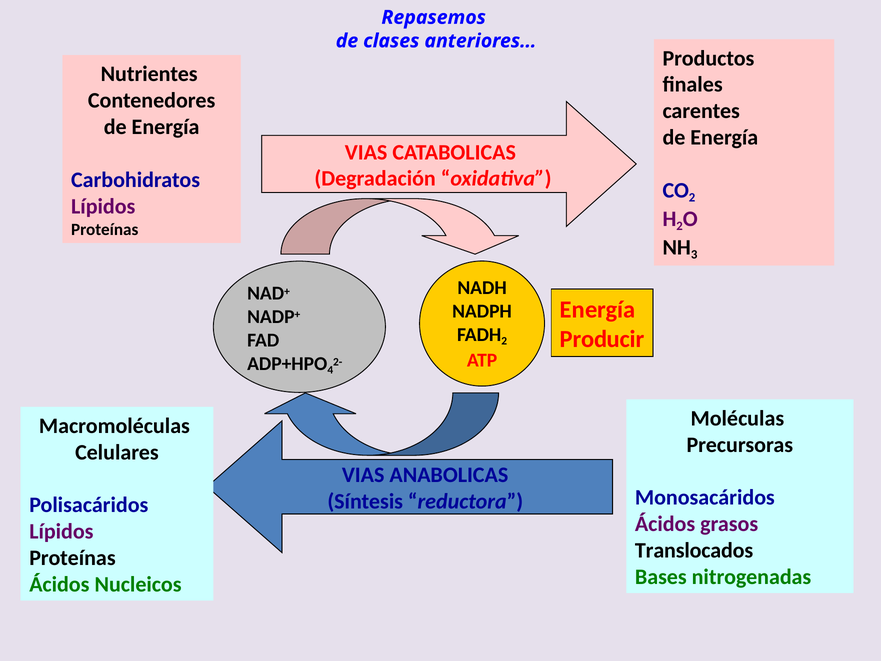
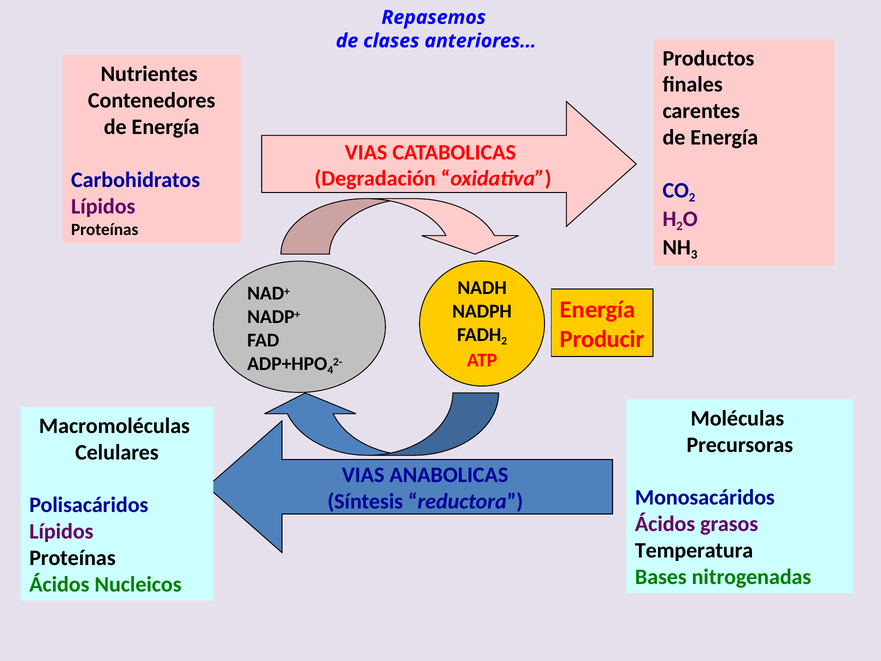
Translocados: Translocados -> Temperatura (694, 550)
